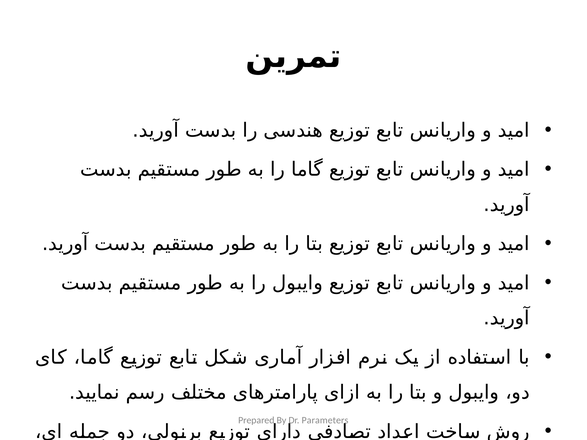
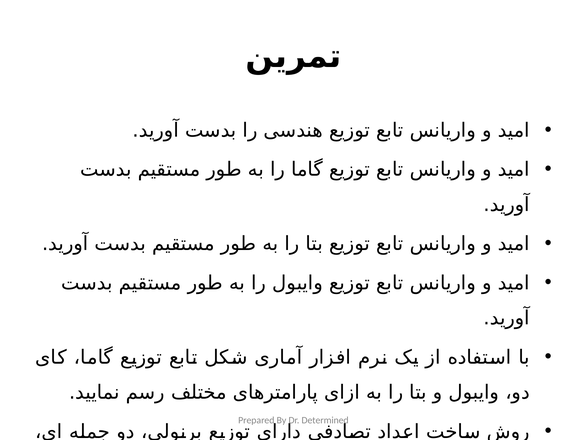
Parameters: Parameters -> Determined (325, 420)
